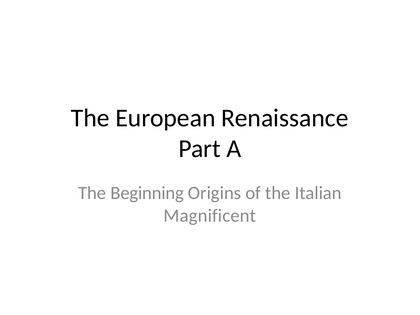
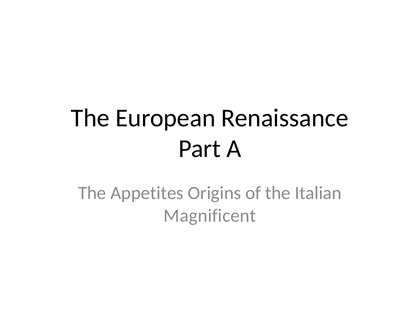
Beginning: Beginning -> Appetites (147, 193)
